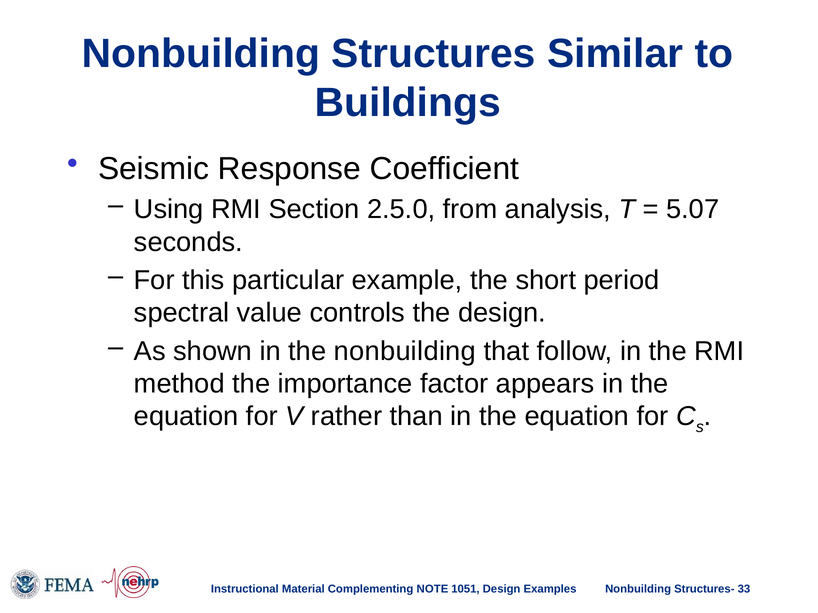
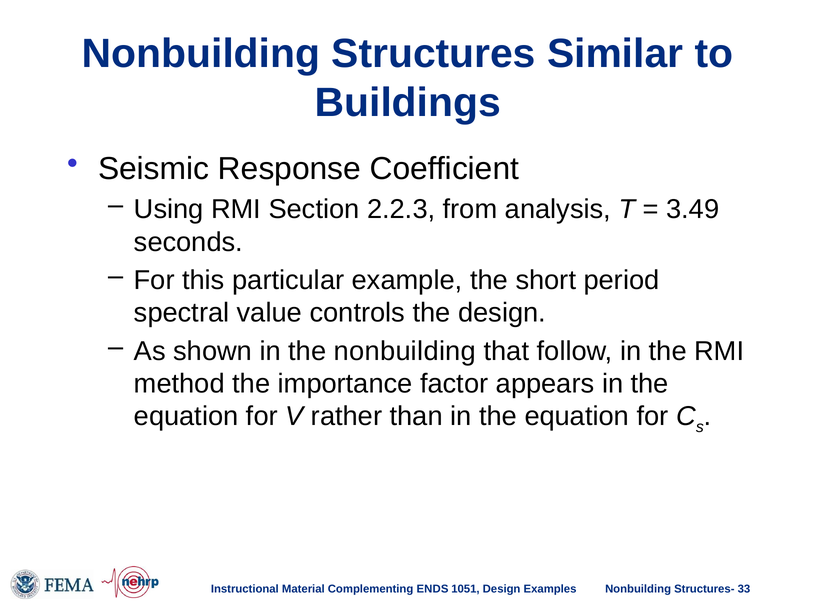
2.5.0: 2.5.0 -> 2.2.3 (401, 210)
5.07: 5.07 -> 3.49 (693, 210)
NOTE: NOTE -> ENDS (433, 589)
